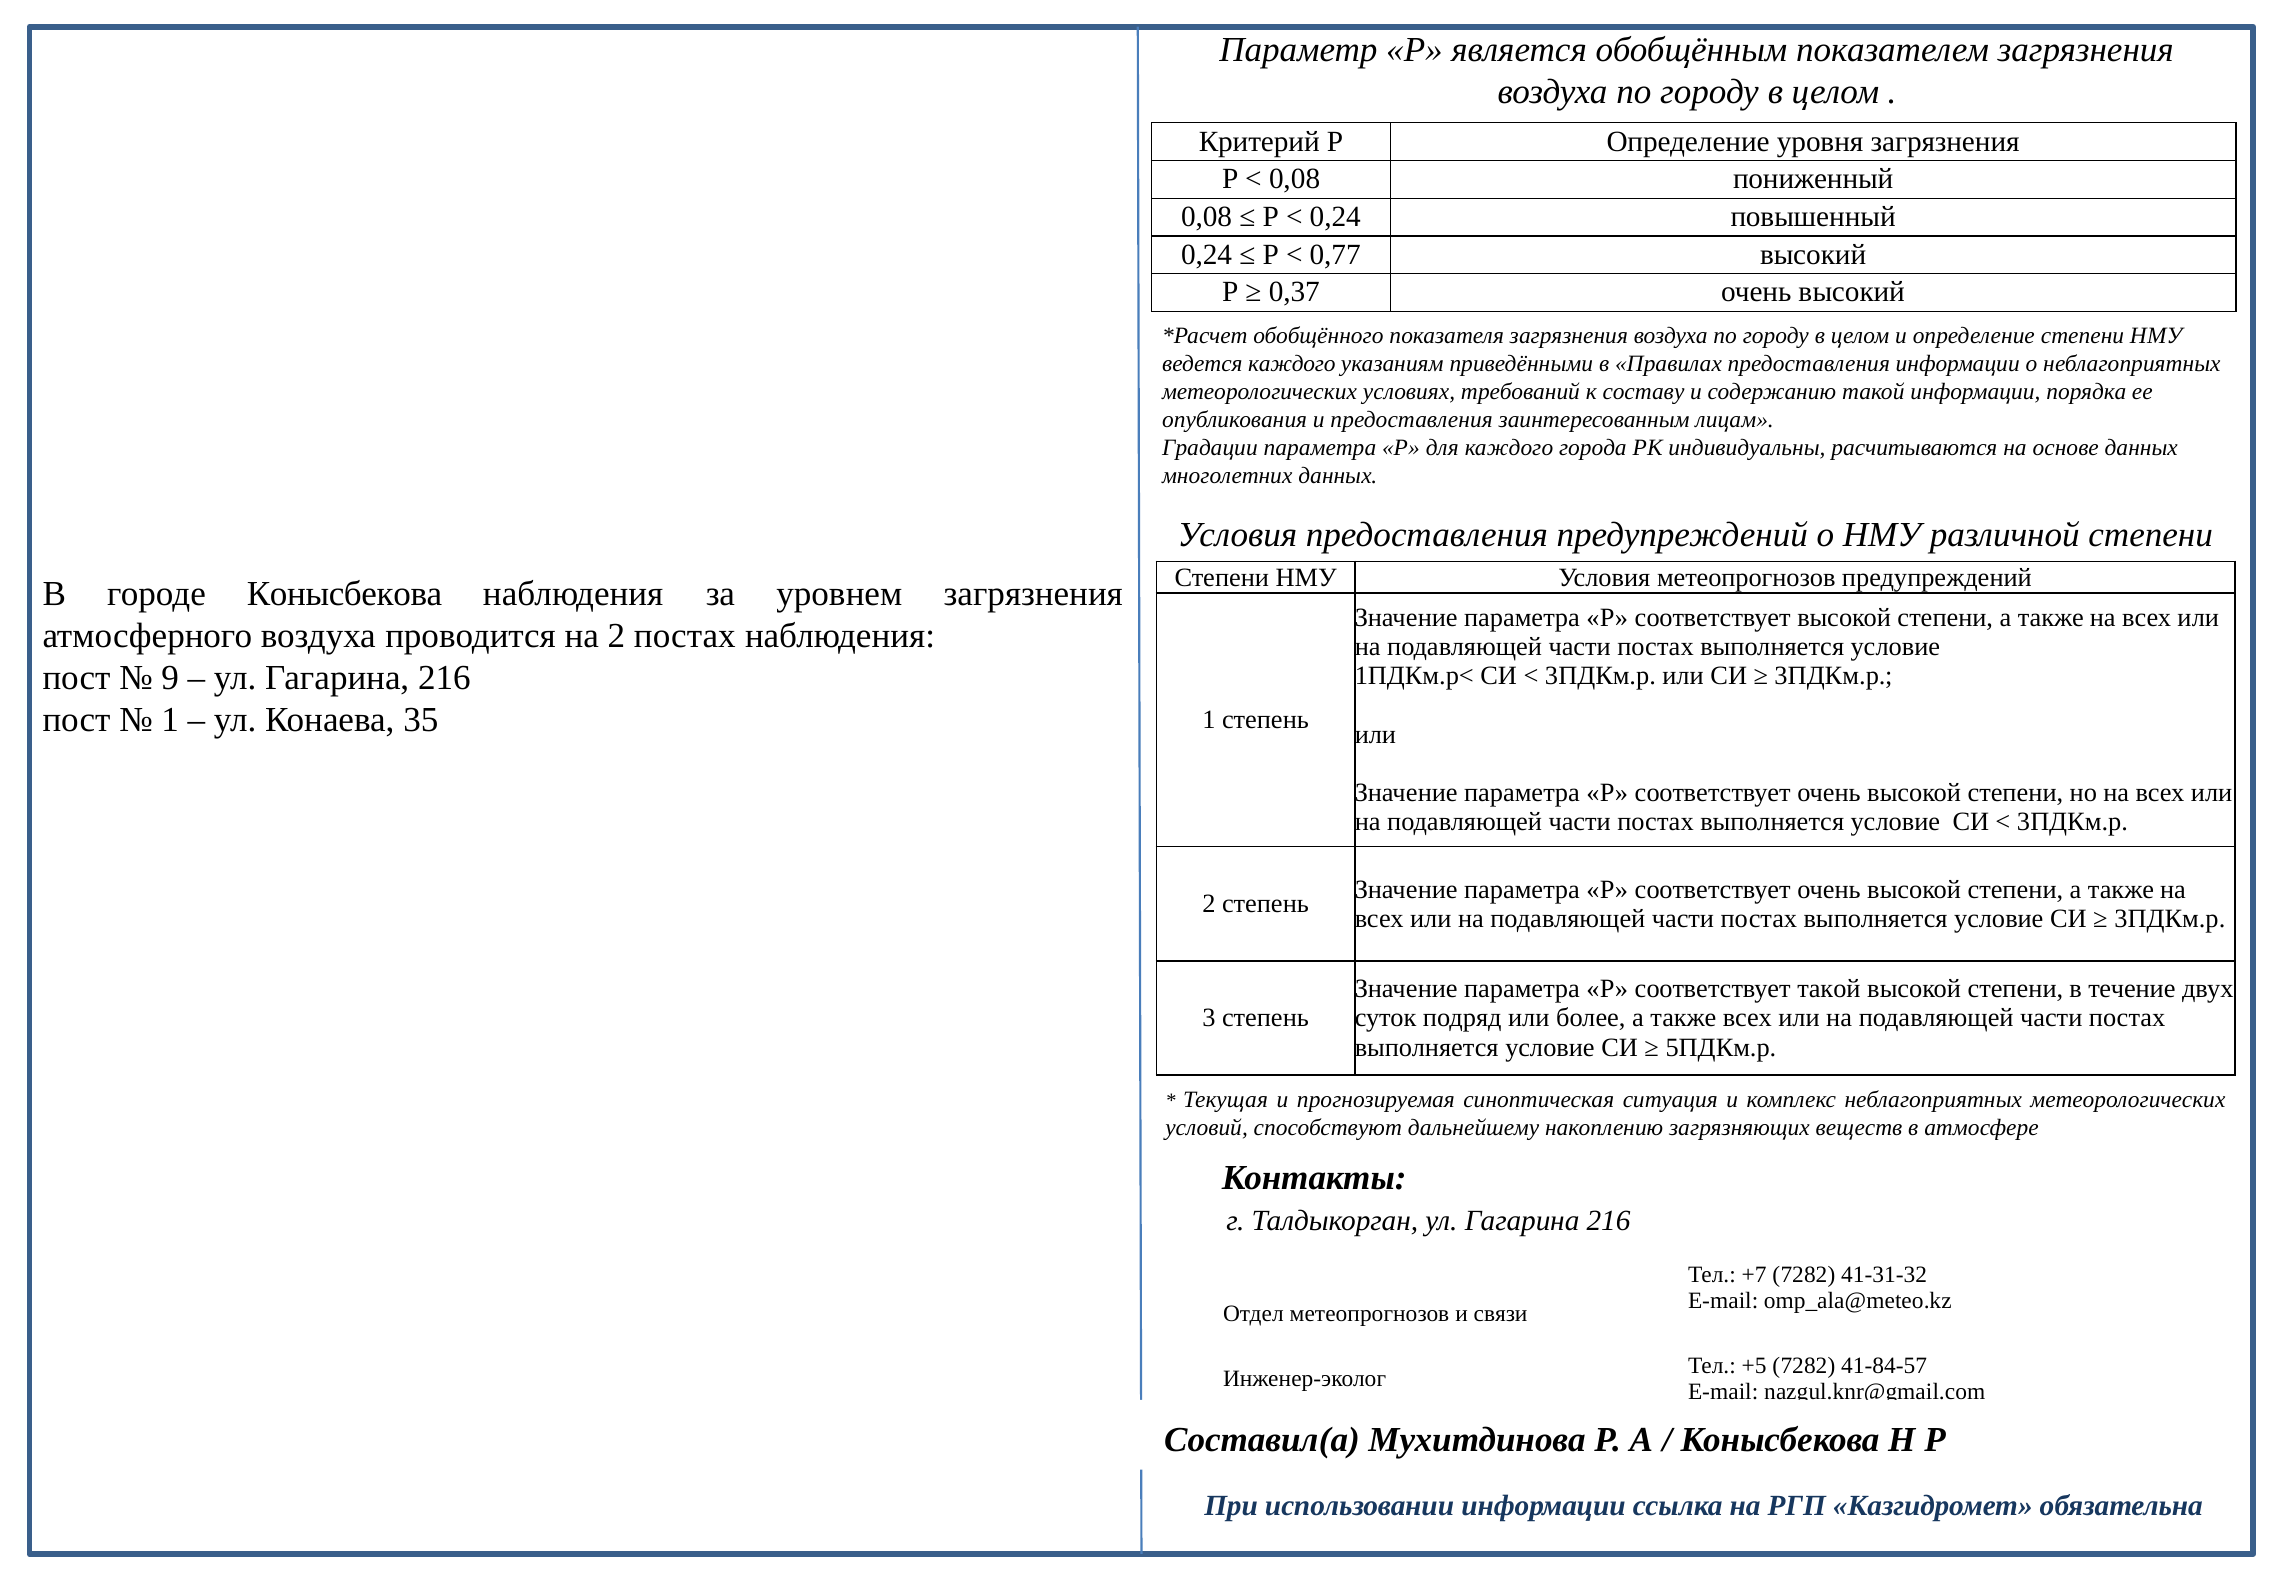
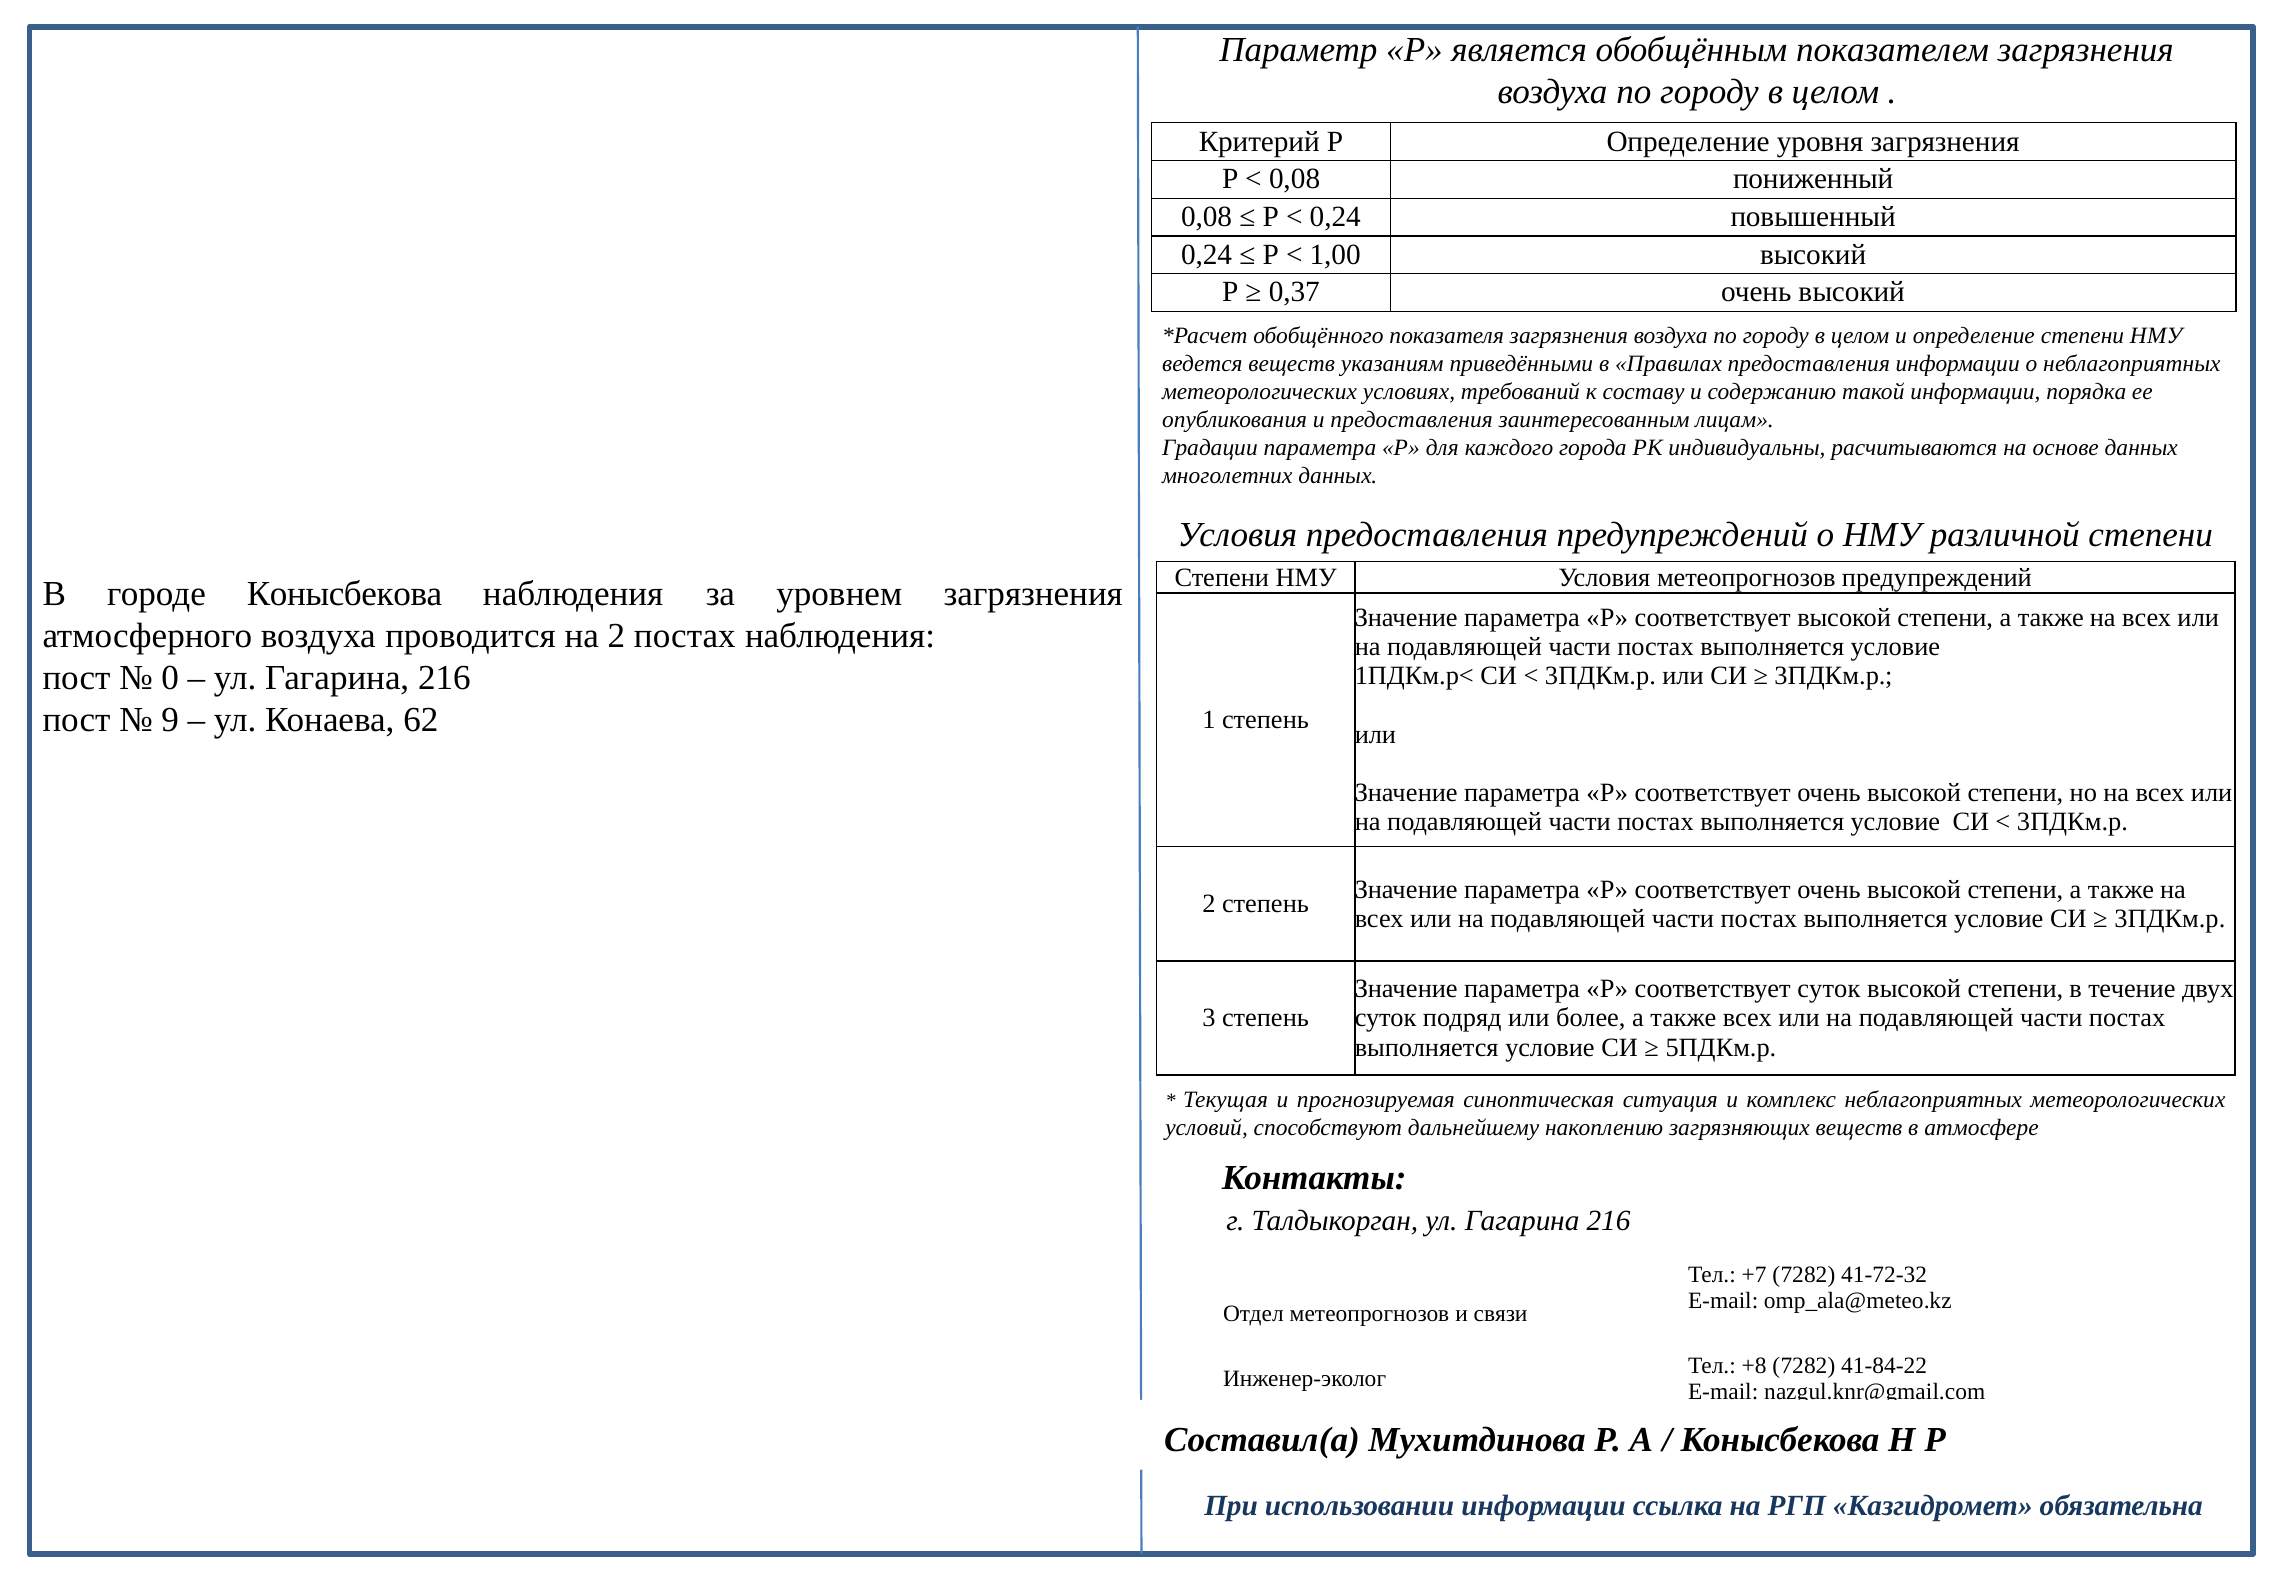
0,77: 0,77 -> 1,00 (1335, 254)
ведется каждого: каждого -> веществ (1292, 363)
9: 9 -> 0 (170, 678)
1: 1 -> 9 (170, 720)
35: 35 -> 62 (421, 720)
соответствует такой: такой -> суток (1829, 989)
41-31-32: 41-31-32 -> 41-72-32 (1884, 1274)
+5: +5 -> +8 (1754, 1365)
41-84-57: 41-84-57 -> 41-84-22 (1884, 1365)
